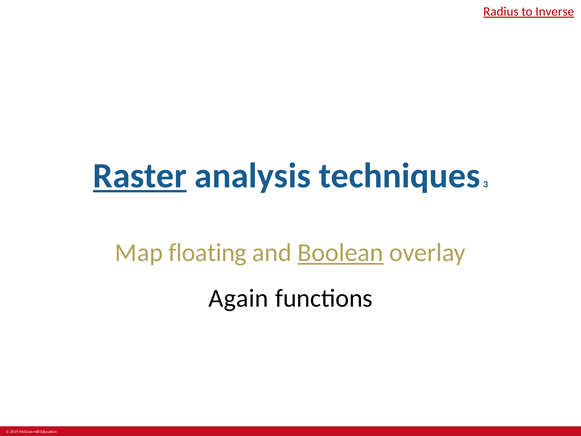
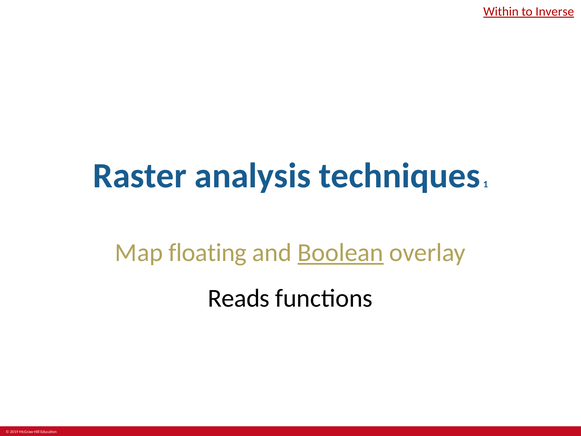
Radius: Radius -> Within (501, 12)
Raster underline: present -> none (140, 176)
3: 3 -> 1 (486, 184)
Again: Again -> Reads (239, 298)
